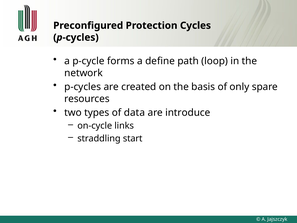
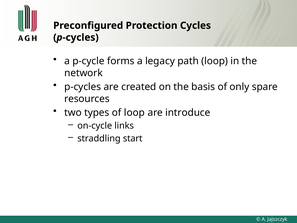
define: define -> legacy (160, 61)
of data: data -> loop (134, 112)
